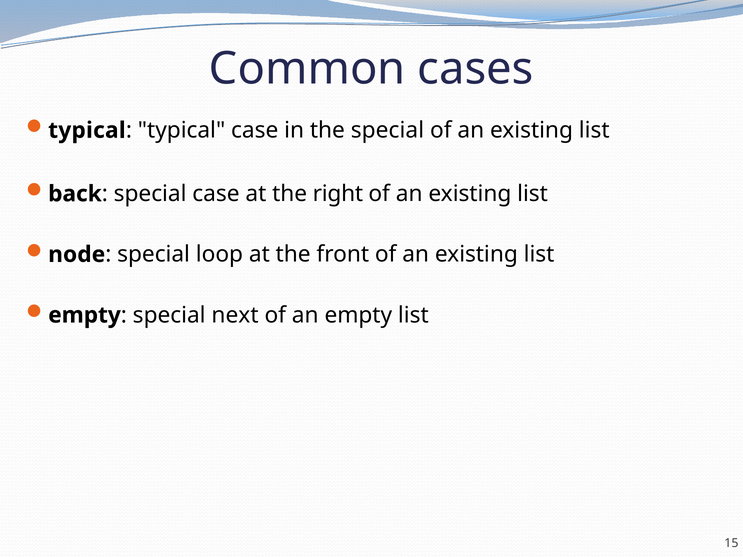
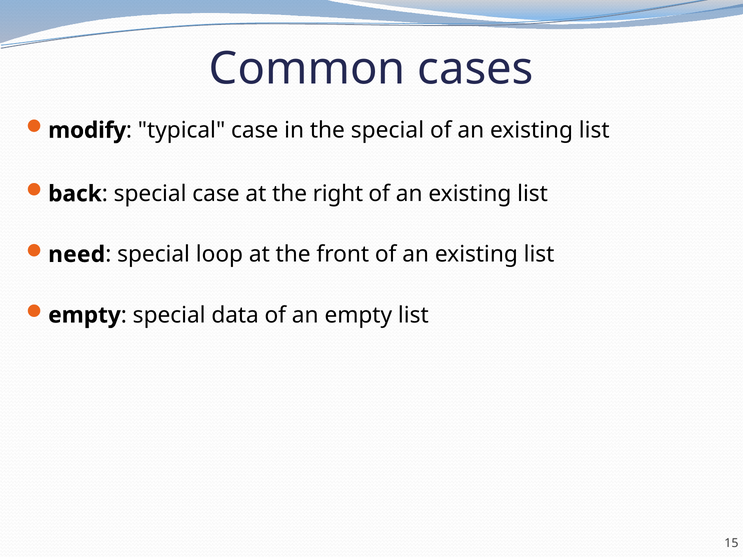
typical: typical -> modify (87, 130)
node: node -> need (77, 255)
next: next -> data (235, 315)
